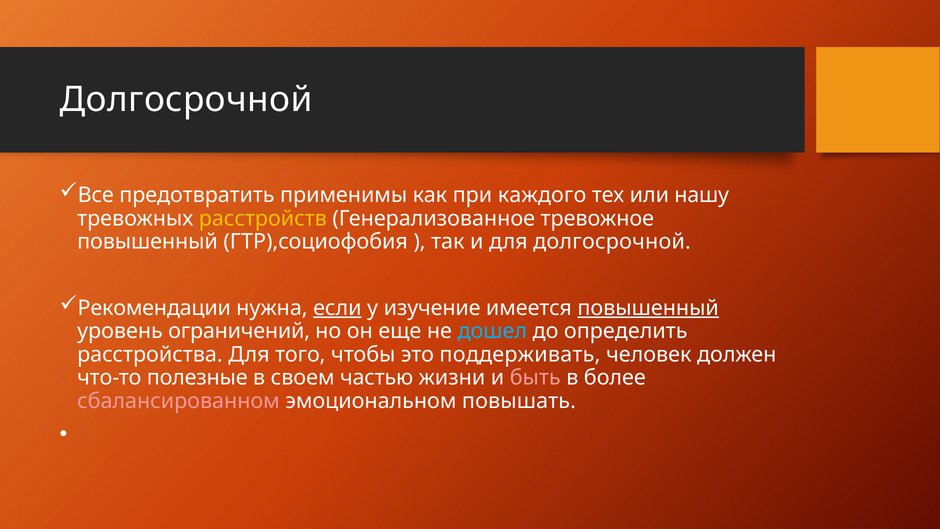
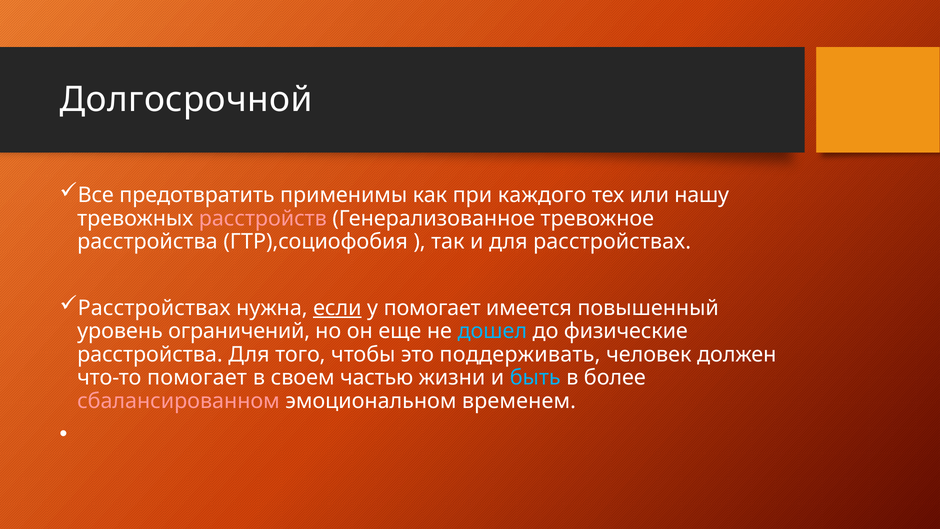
расстройств colour: yellow -> pink (263, 218)
повышенный: повышенный -> расстройства (147, 242)
для долгосрочной: долгосрочной -> расстройствах (612, 242)
Рекомендации: Рекомендации -> Расстройствах (154, 308)
у изучение: изучение -> помогает (432, 308)
повышенный underline: present -> none (648, 308)
определить: определить -> физические (626, 331)
что-то полезные: полезные -> помогает (197, 378)
быть colour: pink -> light blue (535, 378)
повышать: повышать -> временем (519, 401)
